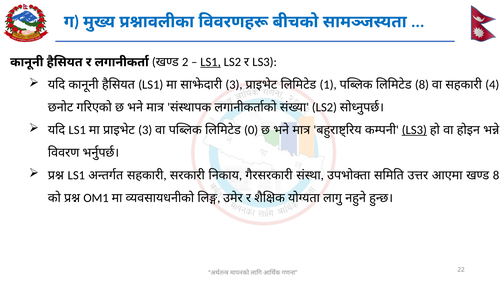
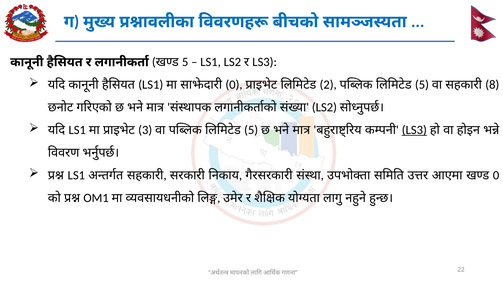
2: 2 -> 5 (185, 62)
LS1 underline: present -> none (211, 62)
3: 3 -> 0 (234, 85)
1: 1 -> 2 (328, 85)
8: 8 -> 5 (422, 85)
4: 4 -> 8 (492, 85)
0: 0 -> 5 (251, 130)
8: 8 -> 0 (496, 175)
